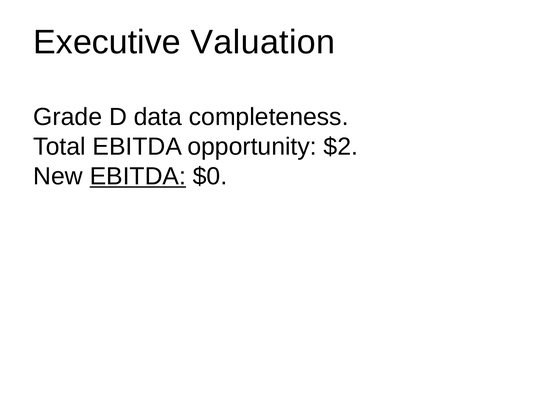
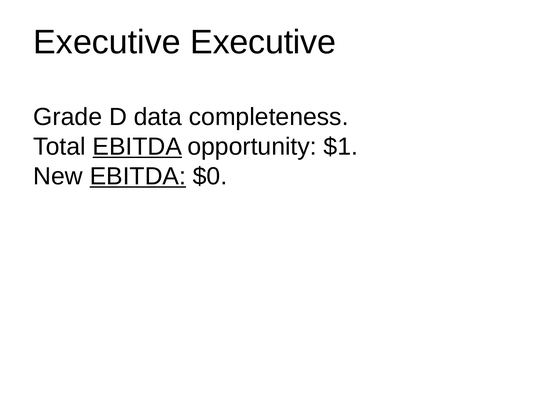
Executive Valuation: Valuation -> Executive (263, 42)
EBITDA underline: none -> present (137, 147)
$2: $2 -> $1 (341, 147)
